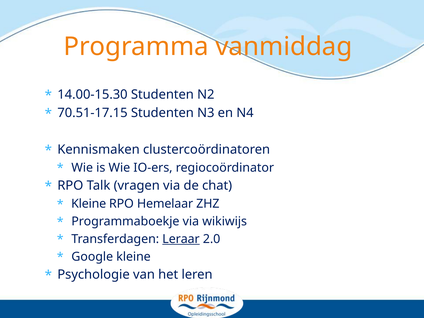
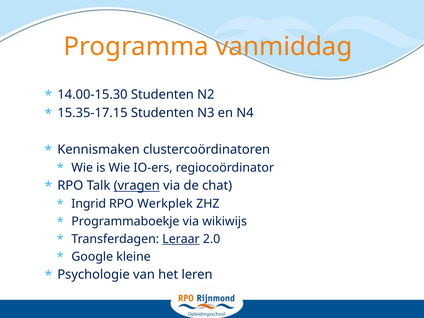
70.51-17.15: 70.51-17.15 -> 15.35-17.15 (92, 113)
vragen underline: none -> present (137, 186)
Kleine: Kleine -> Ingrid (89, 204)
Hemelaar: Hemelaar -> Werkplek (165, 204)
